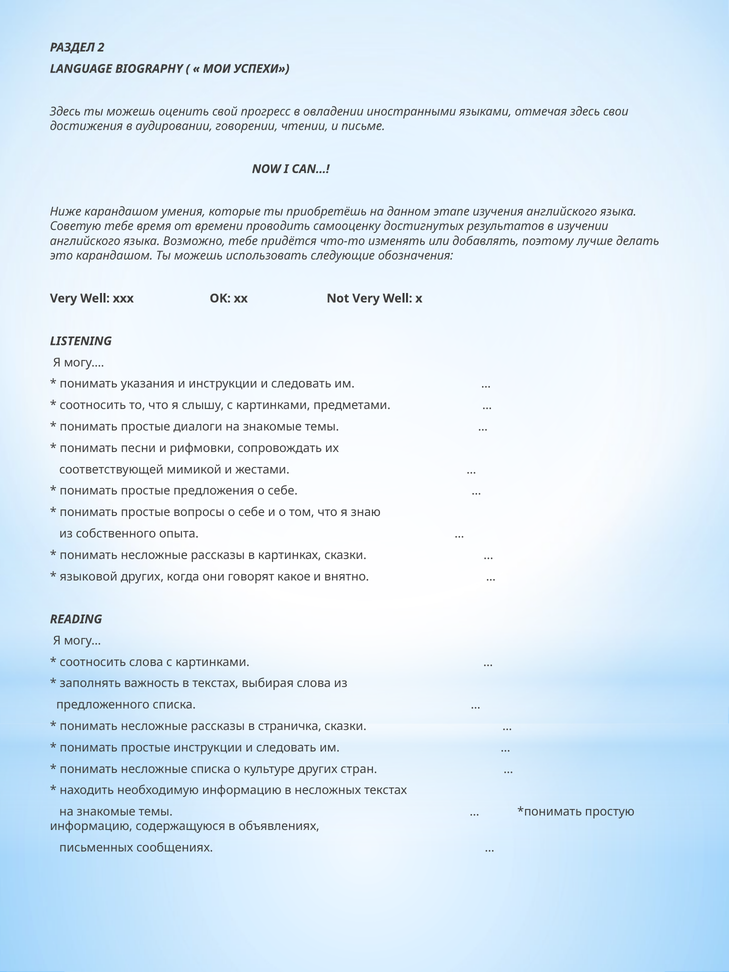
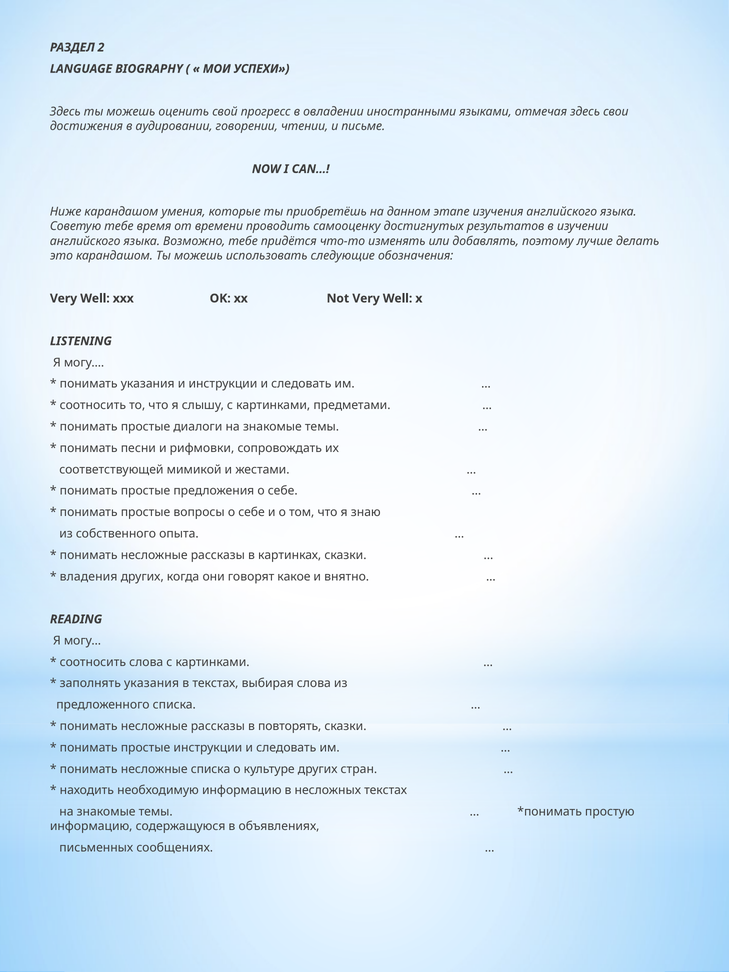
языковой: языковой -> владения (89, 577)
заполнять важность: важность -> указания (152, 683)
страничка: страничка -> повторять (290, 726)
